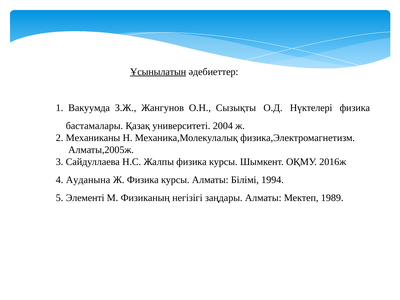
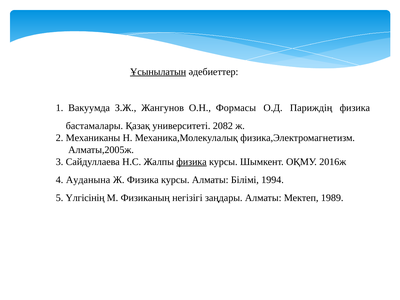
Сызықты: Сызықты -> Формасы (236, 108)
Нүктелері: Нүктелері -> Париждің (311, 108)
2004: 2004 -> 2082 (223, 126)
физика underline: none -> present (192, 162)
Элементі: Элементі -> Үлгісінің (85, 198)
